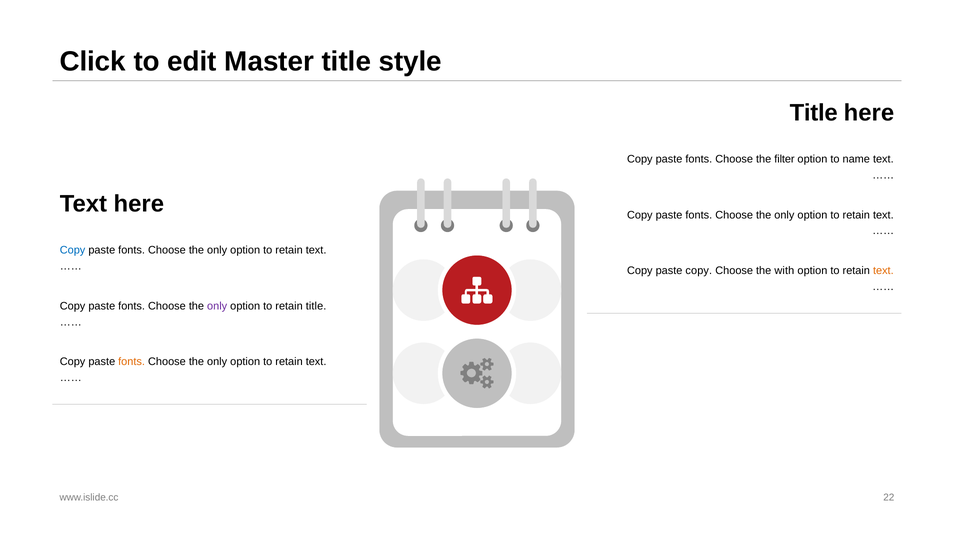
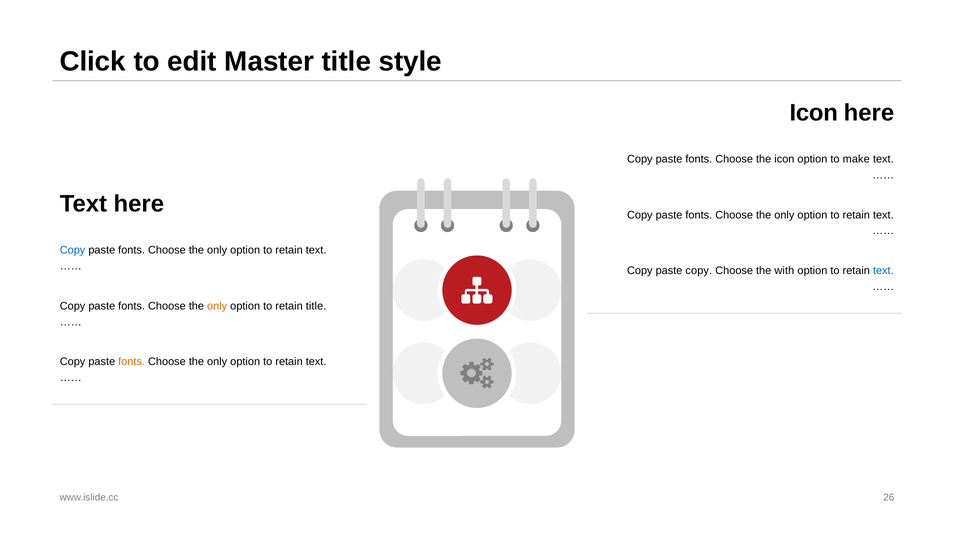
Title: Title -> Icon (814, 113)
the filter: filter -> icon (784, 159)
name: name -> make (856, 159)
text colour: orange -> blue (883, 271)
only colour: purple -> orange (217, 306)
22: 22 -> 26 (889, 497)
